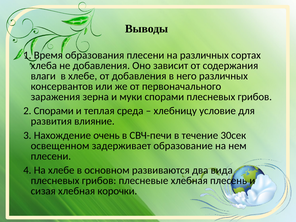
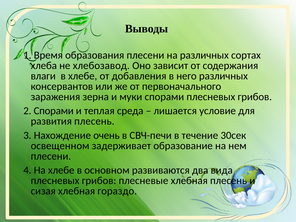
не добавления: добавления -> хлебозавод (101, 66)
хлебницу: хлебницу -> лишается (175, 111)
развития влияние: влияние -> плесень (94, 121)
корочки: корочки -> гораздо (117, 191)
